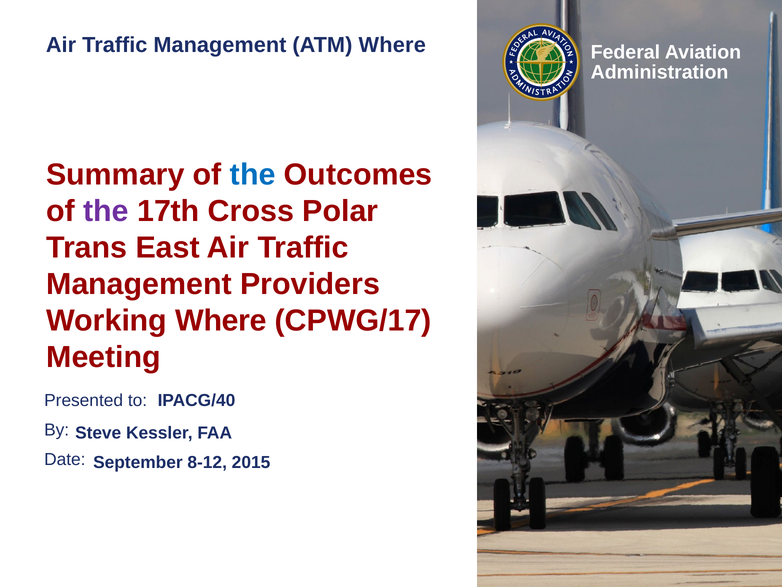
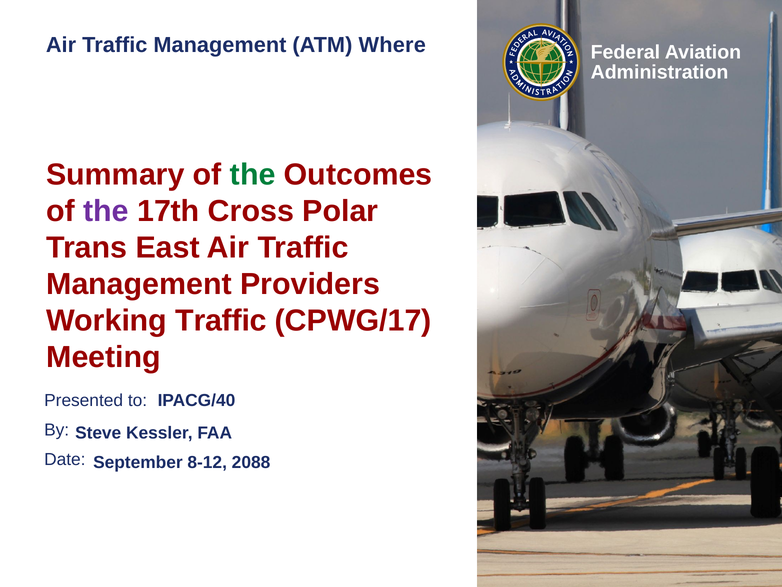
the colour: blue -> green (253, 174)
Working Where: Where -> Traffic (221, 320)
2015: 2015 -> 2088 (251, 462)
